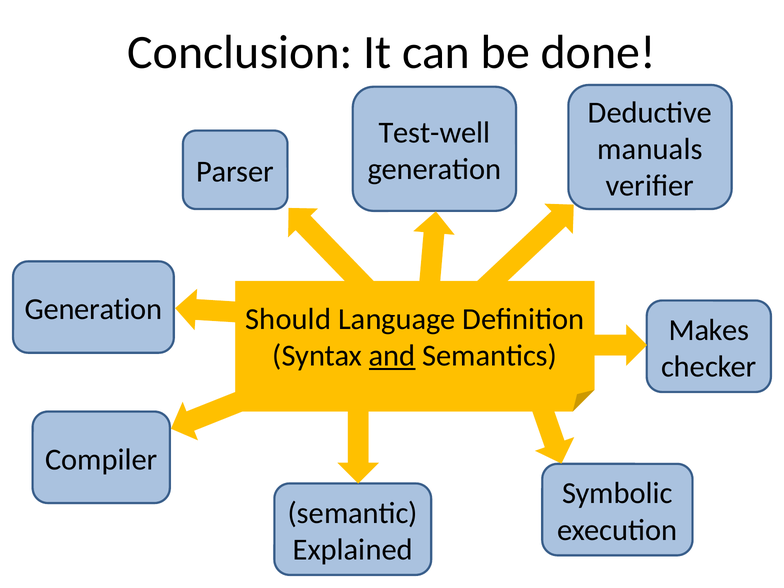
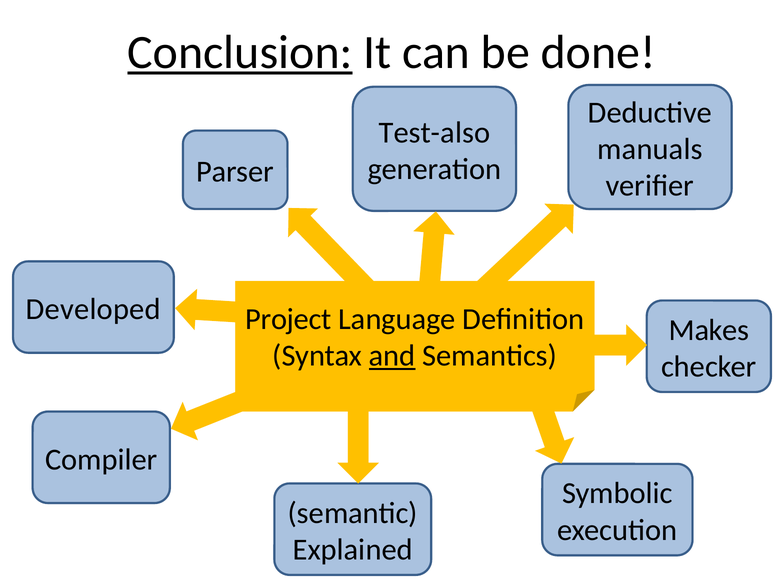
Conclusion underline: none -> present (240, 52)
Test-well: Test-well -> Test-also (434, 133)
Generation: Generation -> Developed (93, 309)
Should: Should -> Project (288, 319)
